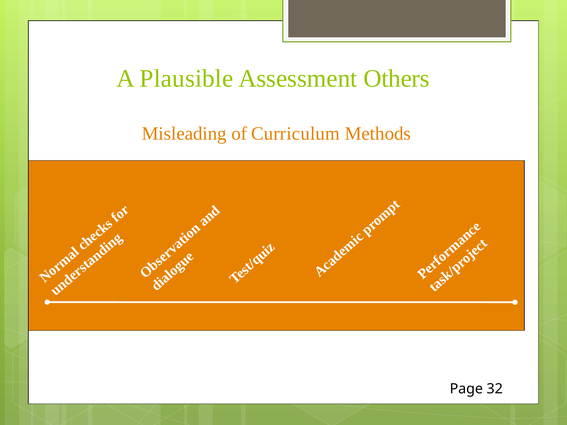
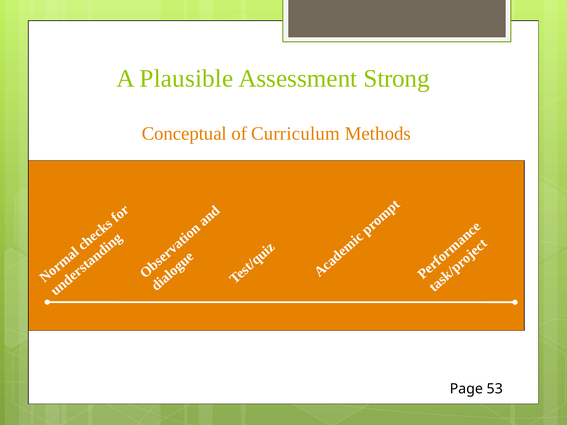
Others: Others -> Strong (397, 79)
Misleading: Misleading -> Conceptual (184, 134)
32: 32 -> 53 (495, 389)
